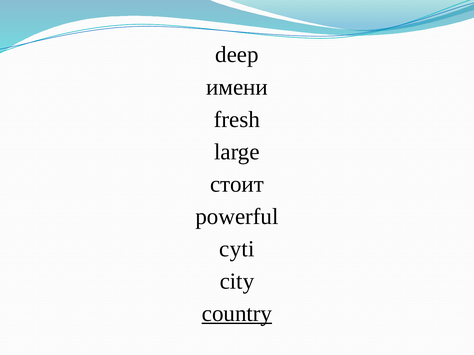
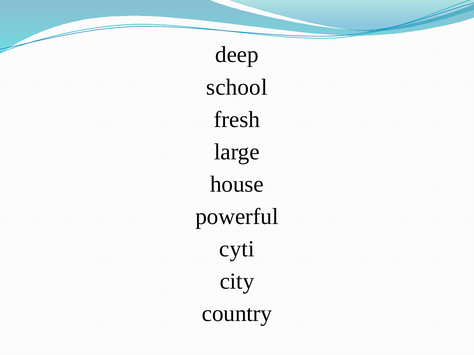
имени: имени -> school (237, 87)
стоит: стоит -> house (237, 184)
country underline: present -> none (237, 314)
